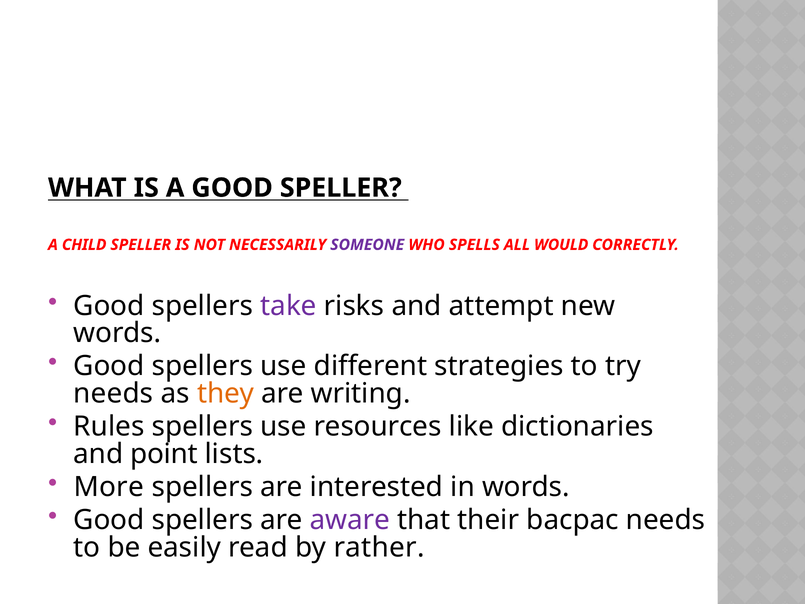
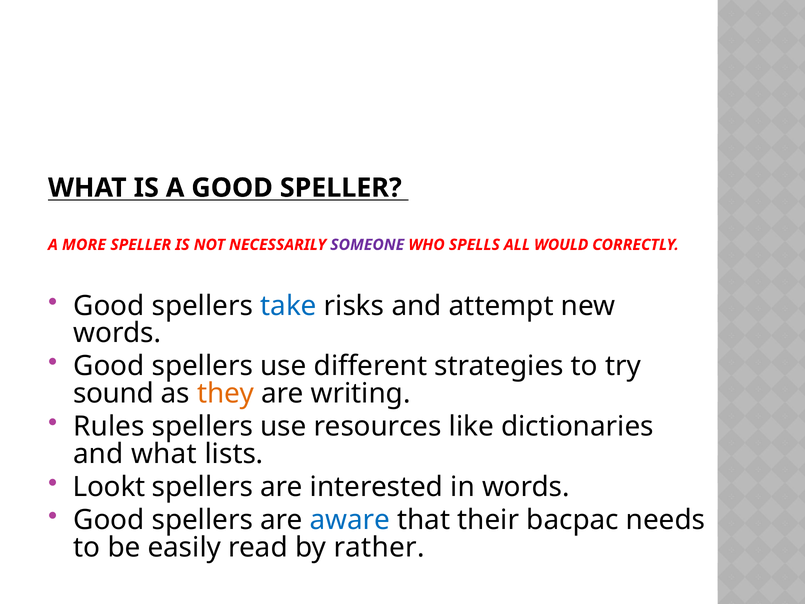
CHILD: CHILD -> MORE (84, 245)
take colour: purple -> blue (289, 306)
needs: needs -> sound (114, 393)
and point: point -> what (164, 454)
More: More -> Lookt (109, 487)
aware colour: purple -> blue (350, 520)
